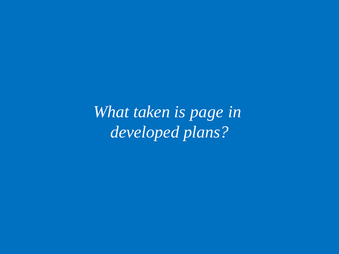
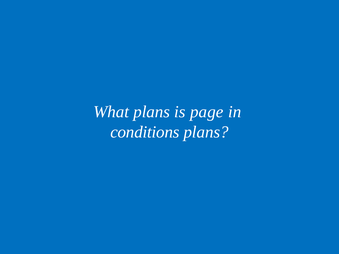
What taken: taken -> plans (152, 112)
developed: developed -> conditions (145, 132)
